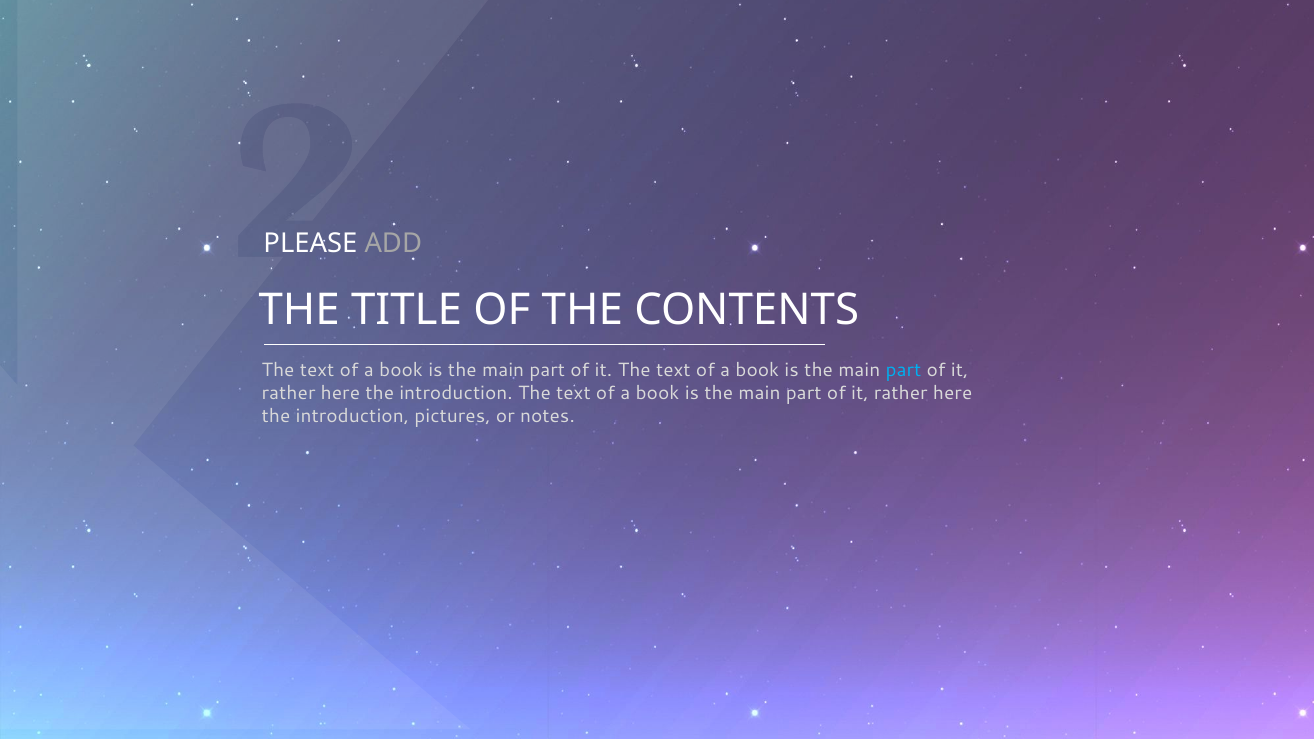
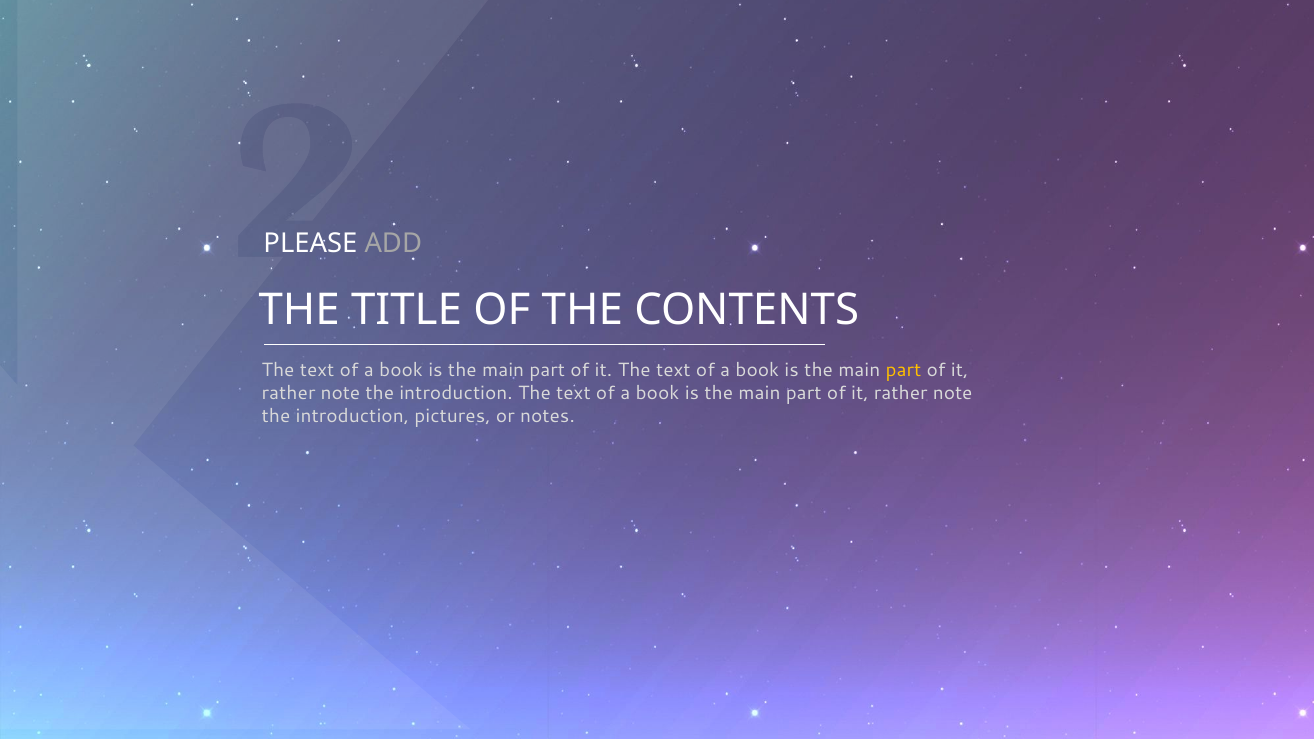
part colour: light blue -> yellow (904, 370)
here: here -> note (340, 393)
here: here -> note (953, 393)
